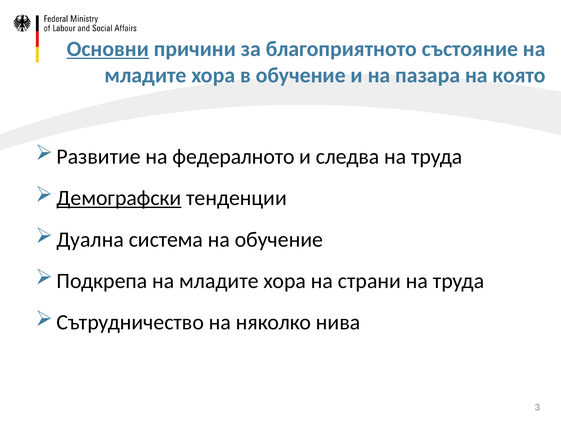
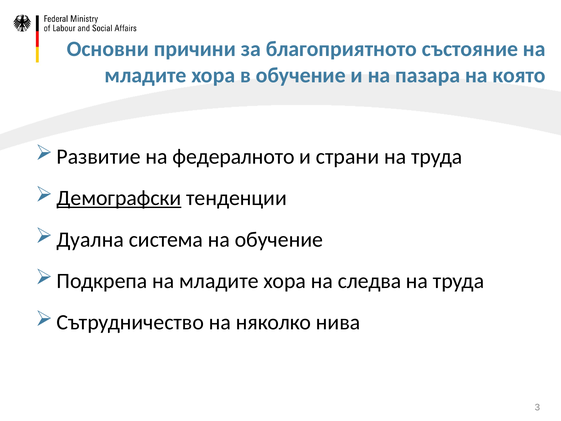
Основни underline: present -> none (108, 49)
следва: следва -> страни (348, 157)
страни: страни -> следва (370, 281)
